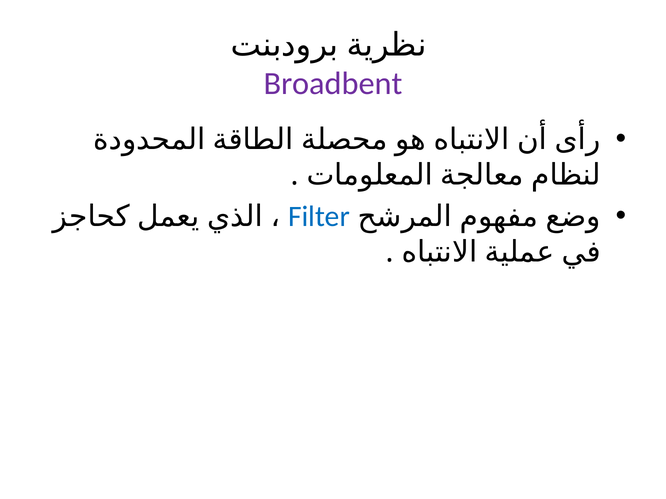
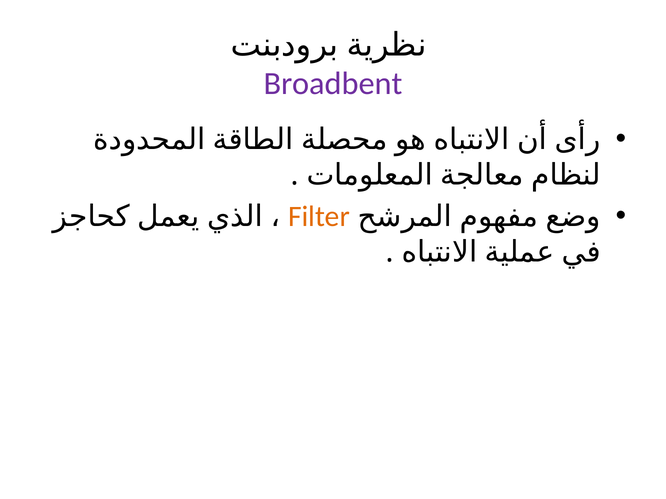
Filter colour: blue -> orange (319, 217)
